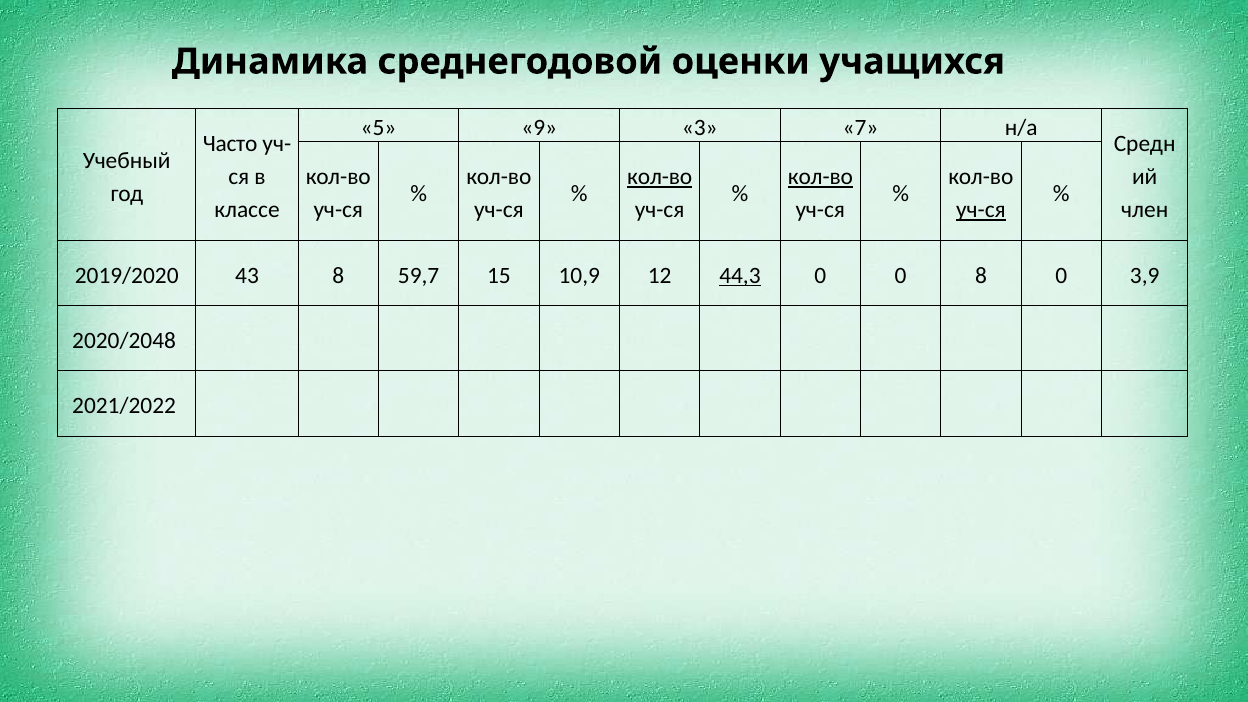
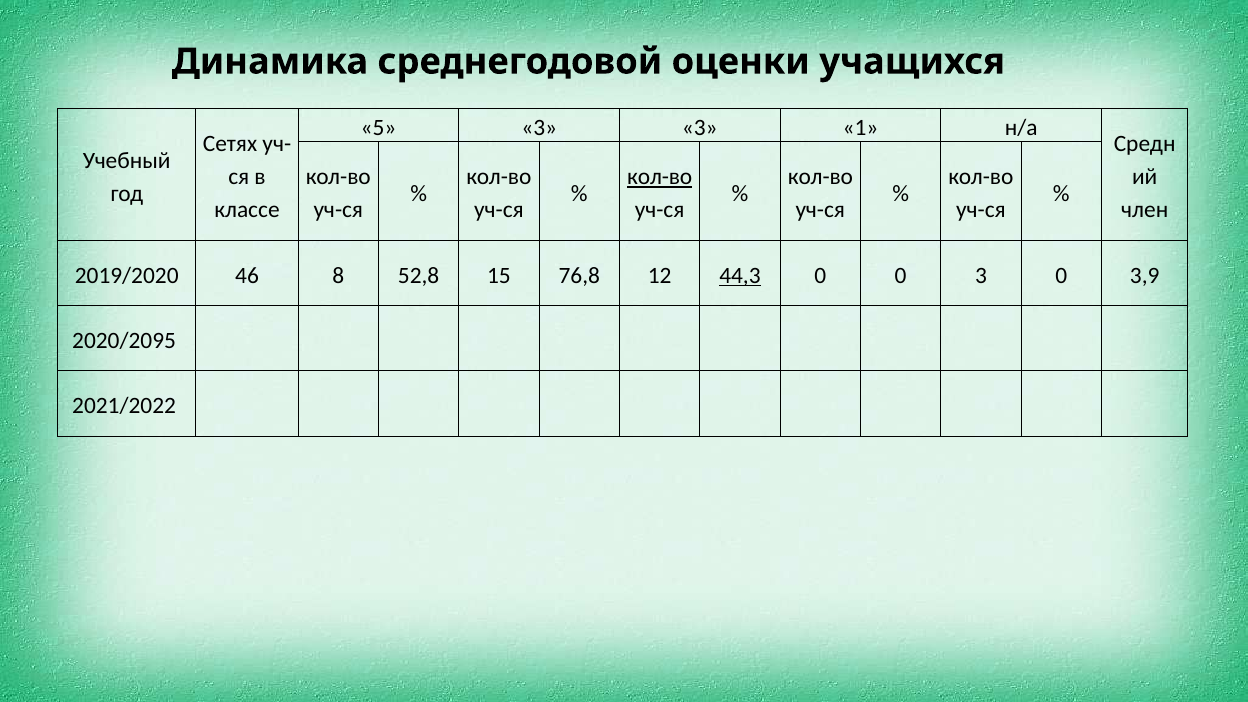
5 9: 9 -> 3 (539, 128)
7: 7 -> 1 (861, 128)
Часто: Часто -> Сетях (230, 144)
кол-во underline: present -> none (820, 177)
уч-ся underline: present -> none (981, 210)
43: 43 -> 46 (247, 275)
59,7: 59,7 -> 52,8 (419, 275)
10,9: 10,9 -> 76,8 (579, 275)
0 8: 8 -> 3 (981, 275)
2020/2048: 2020/2048 -> 2020/2095 (124, 341)
